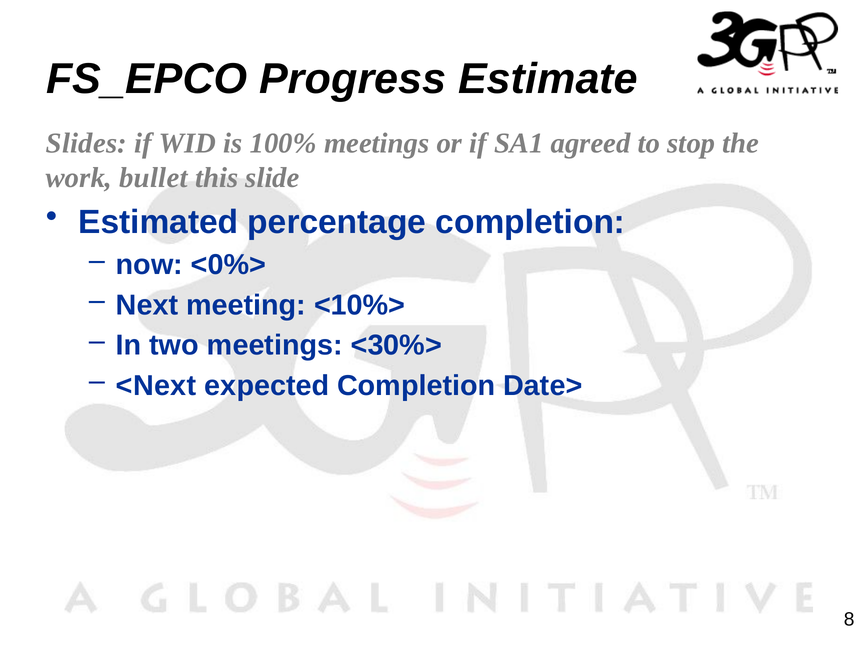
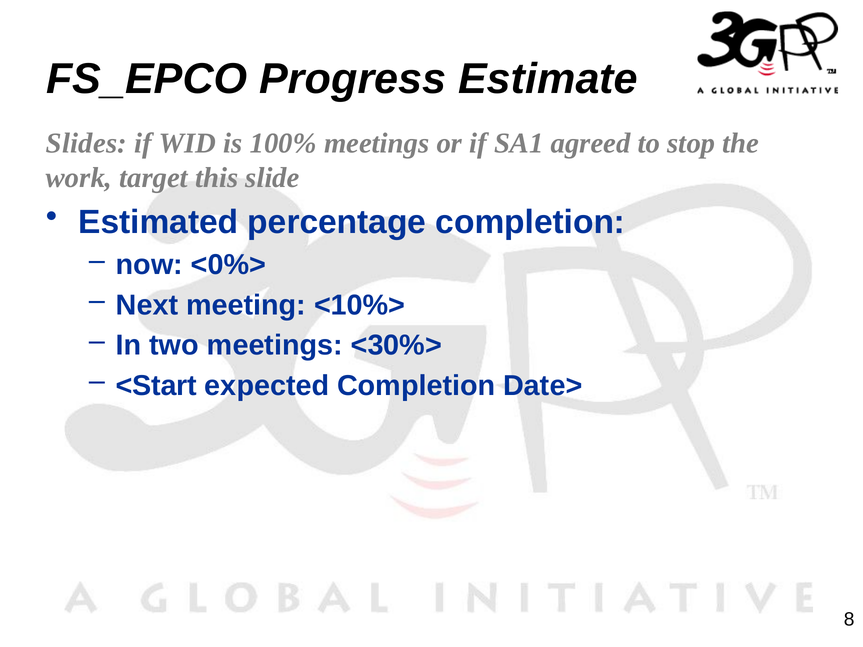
bullet: bullet -> target (154, 178)
<Next: <Next -> <Start (156, 386)
